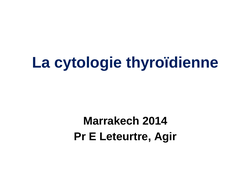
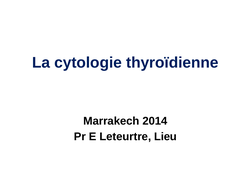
Agir: Agir -> Lieu (165, 137)
